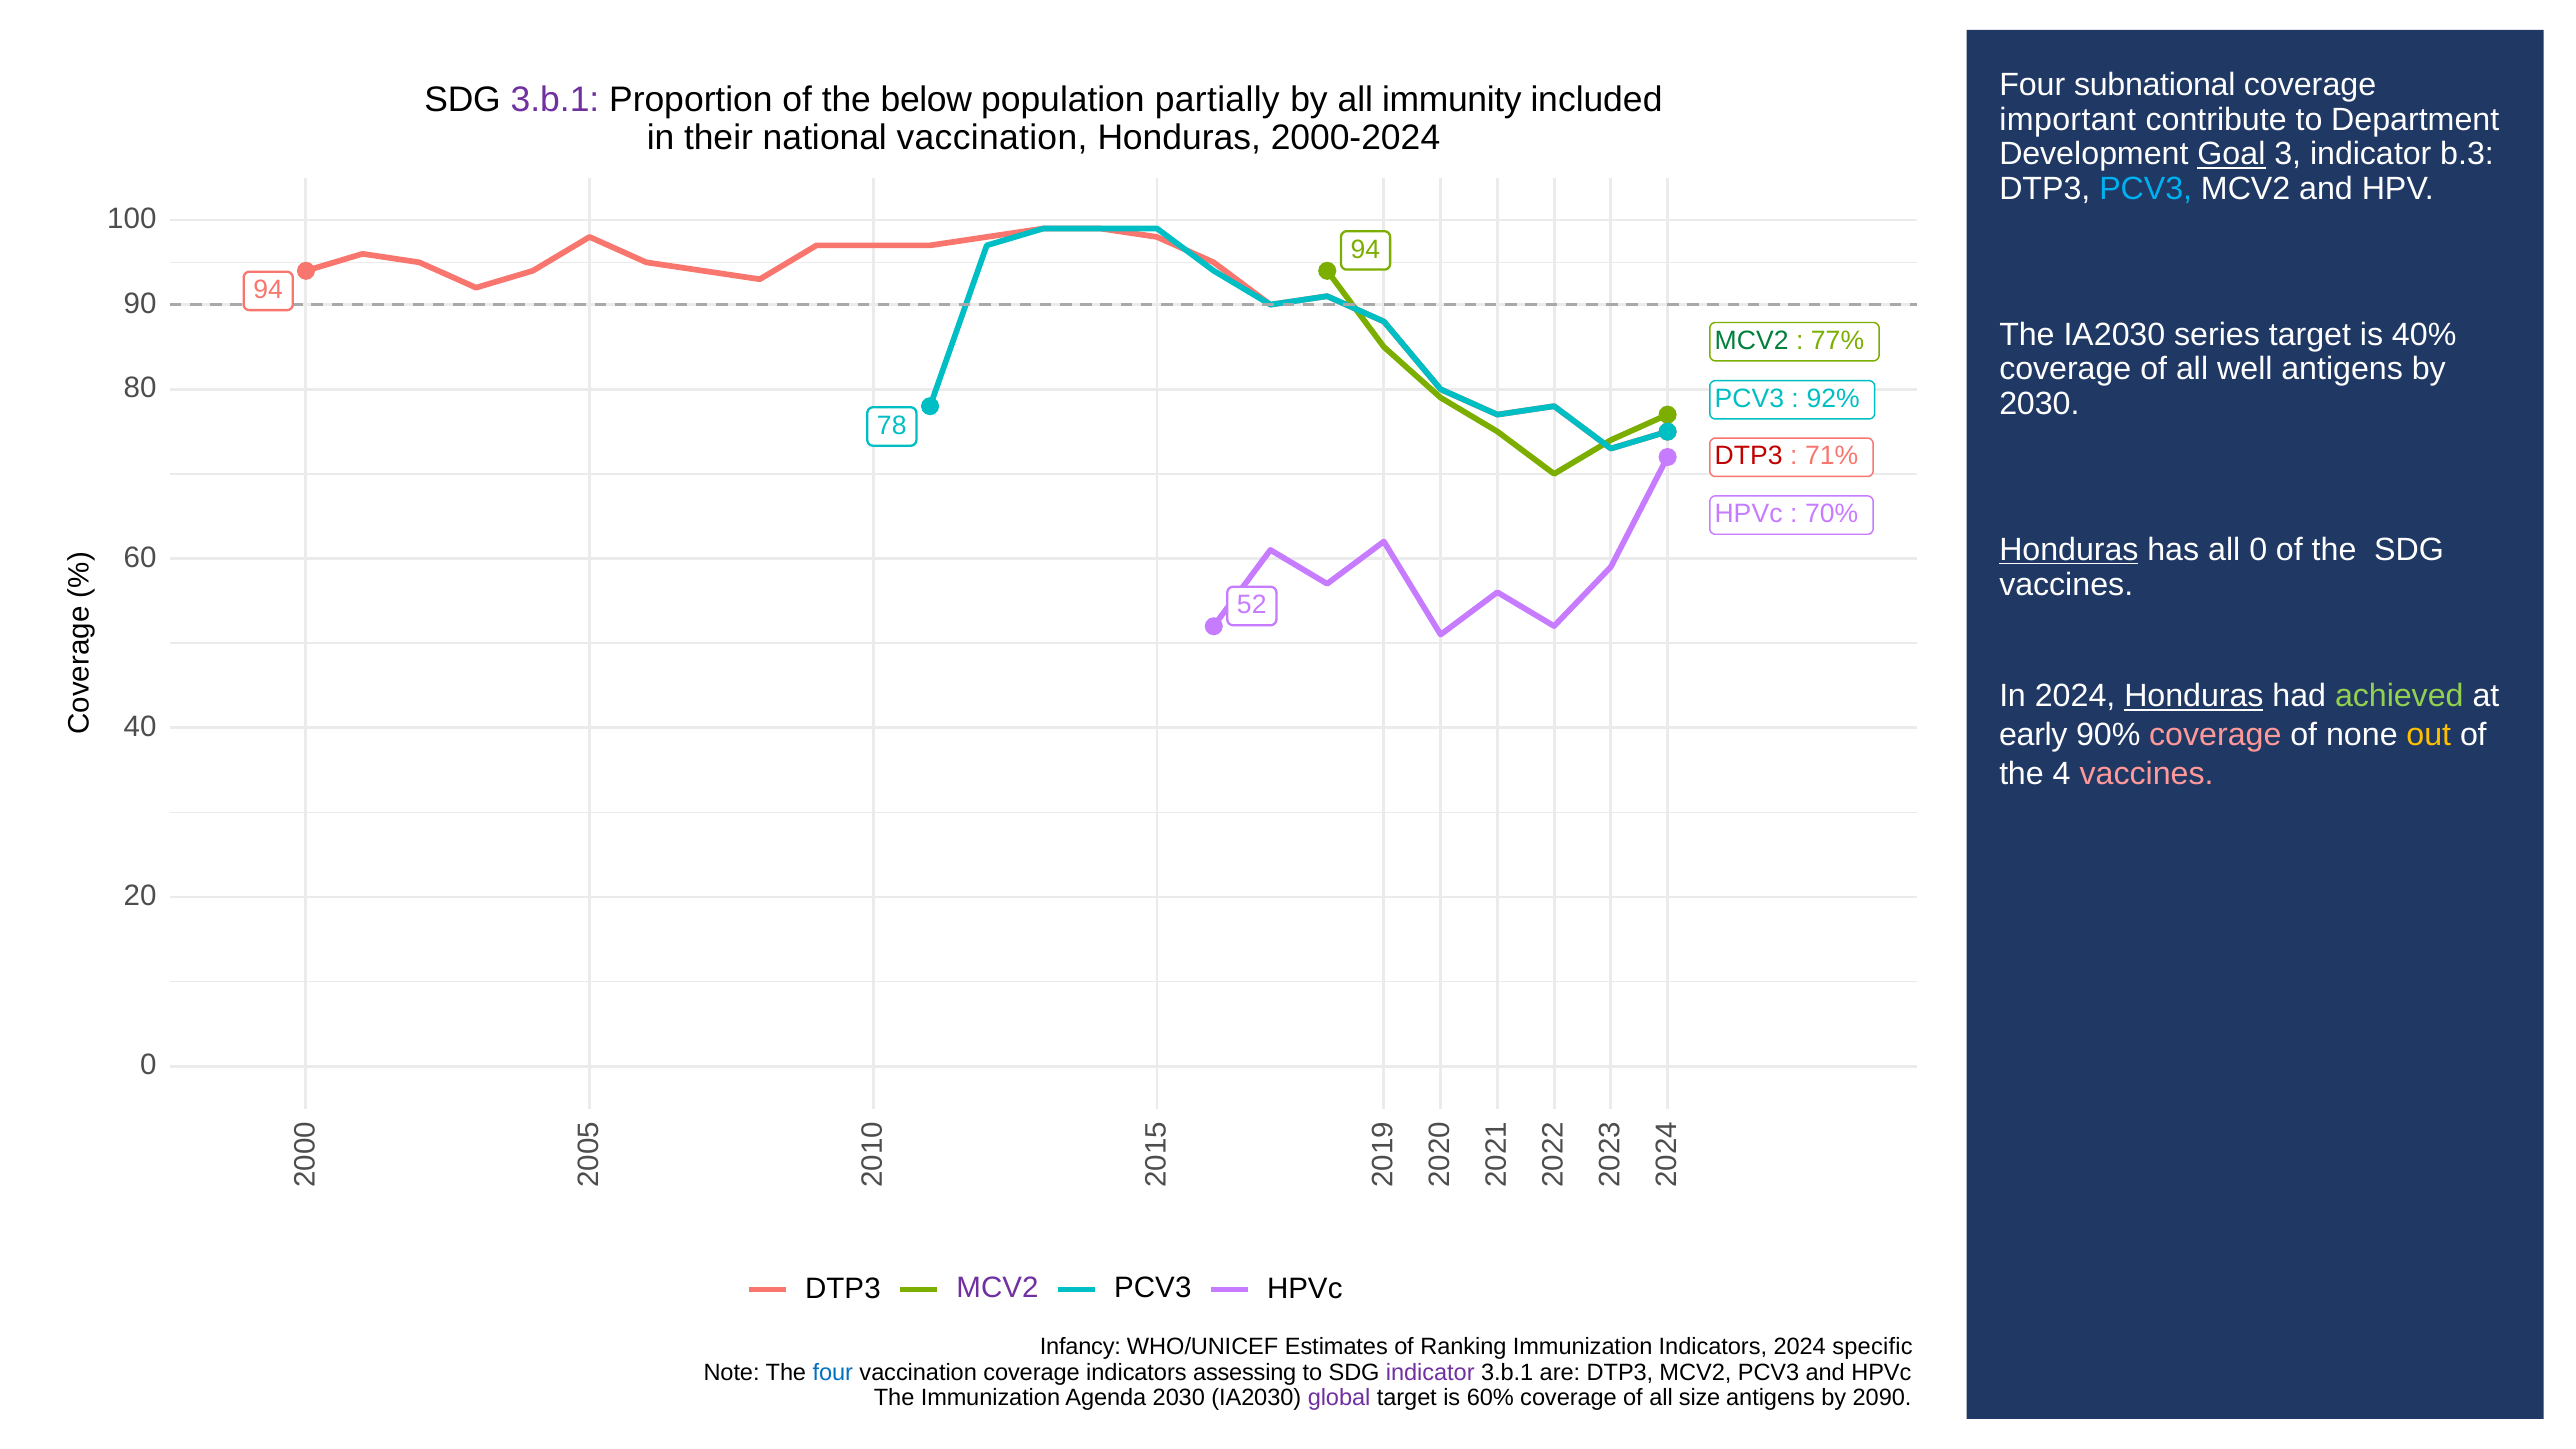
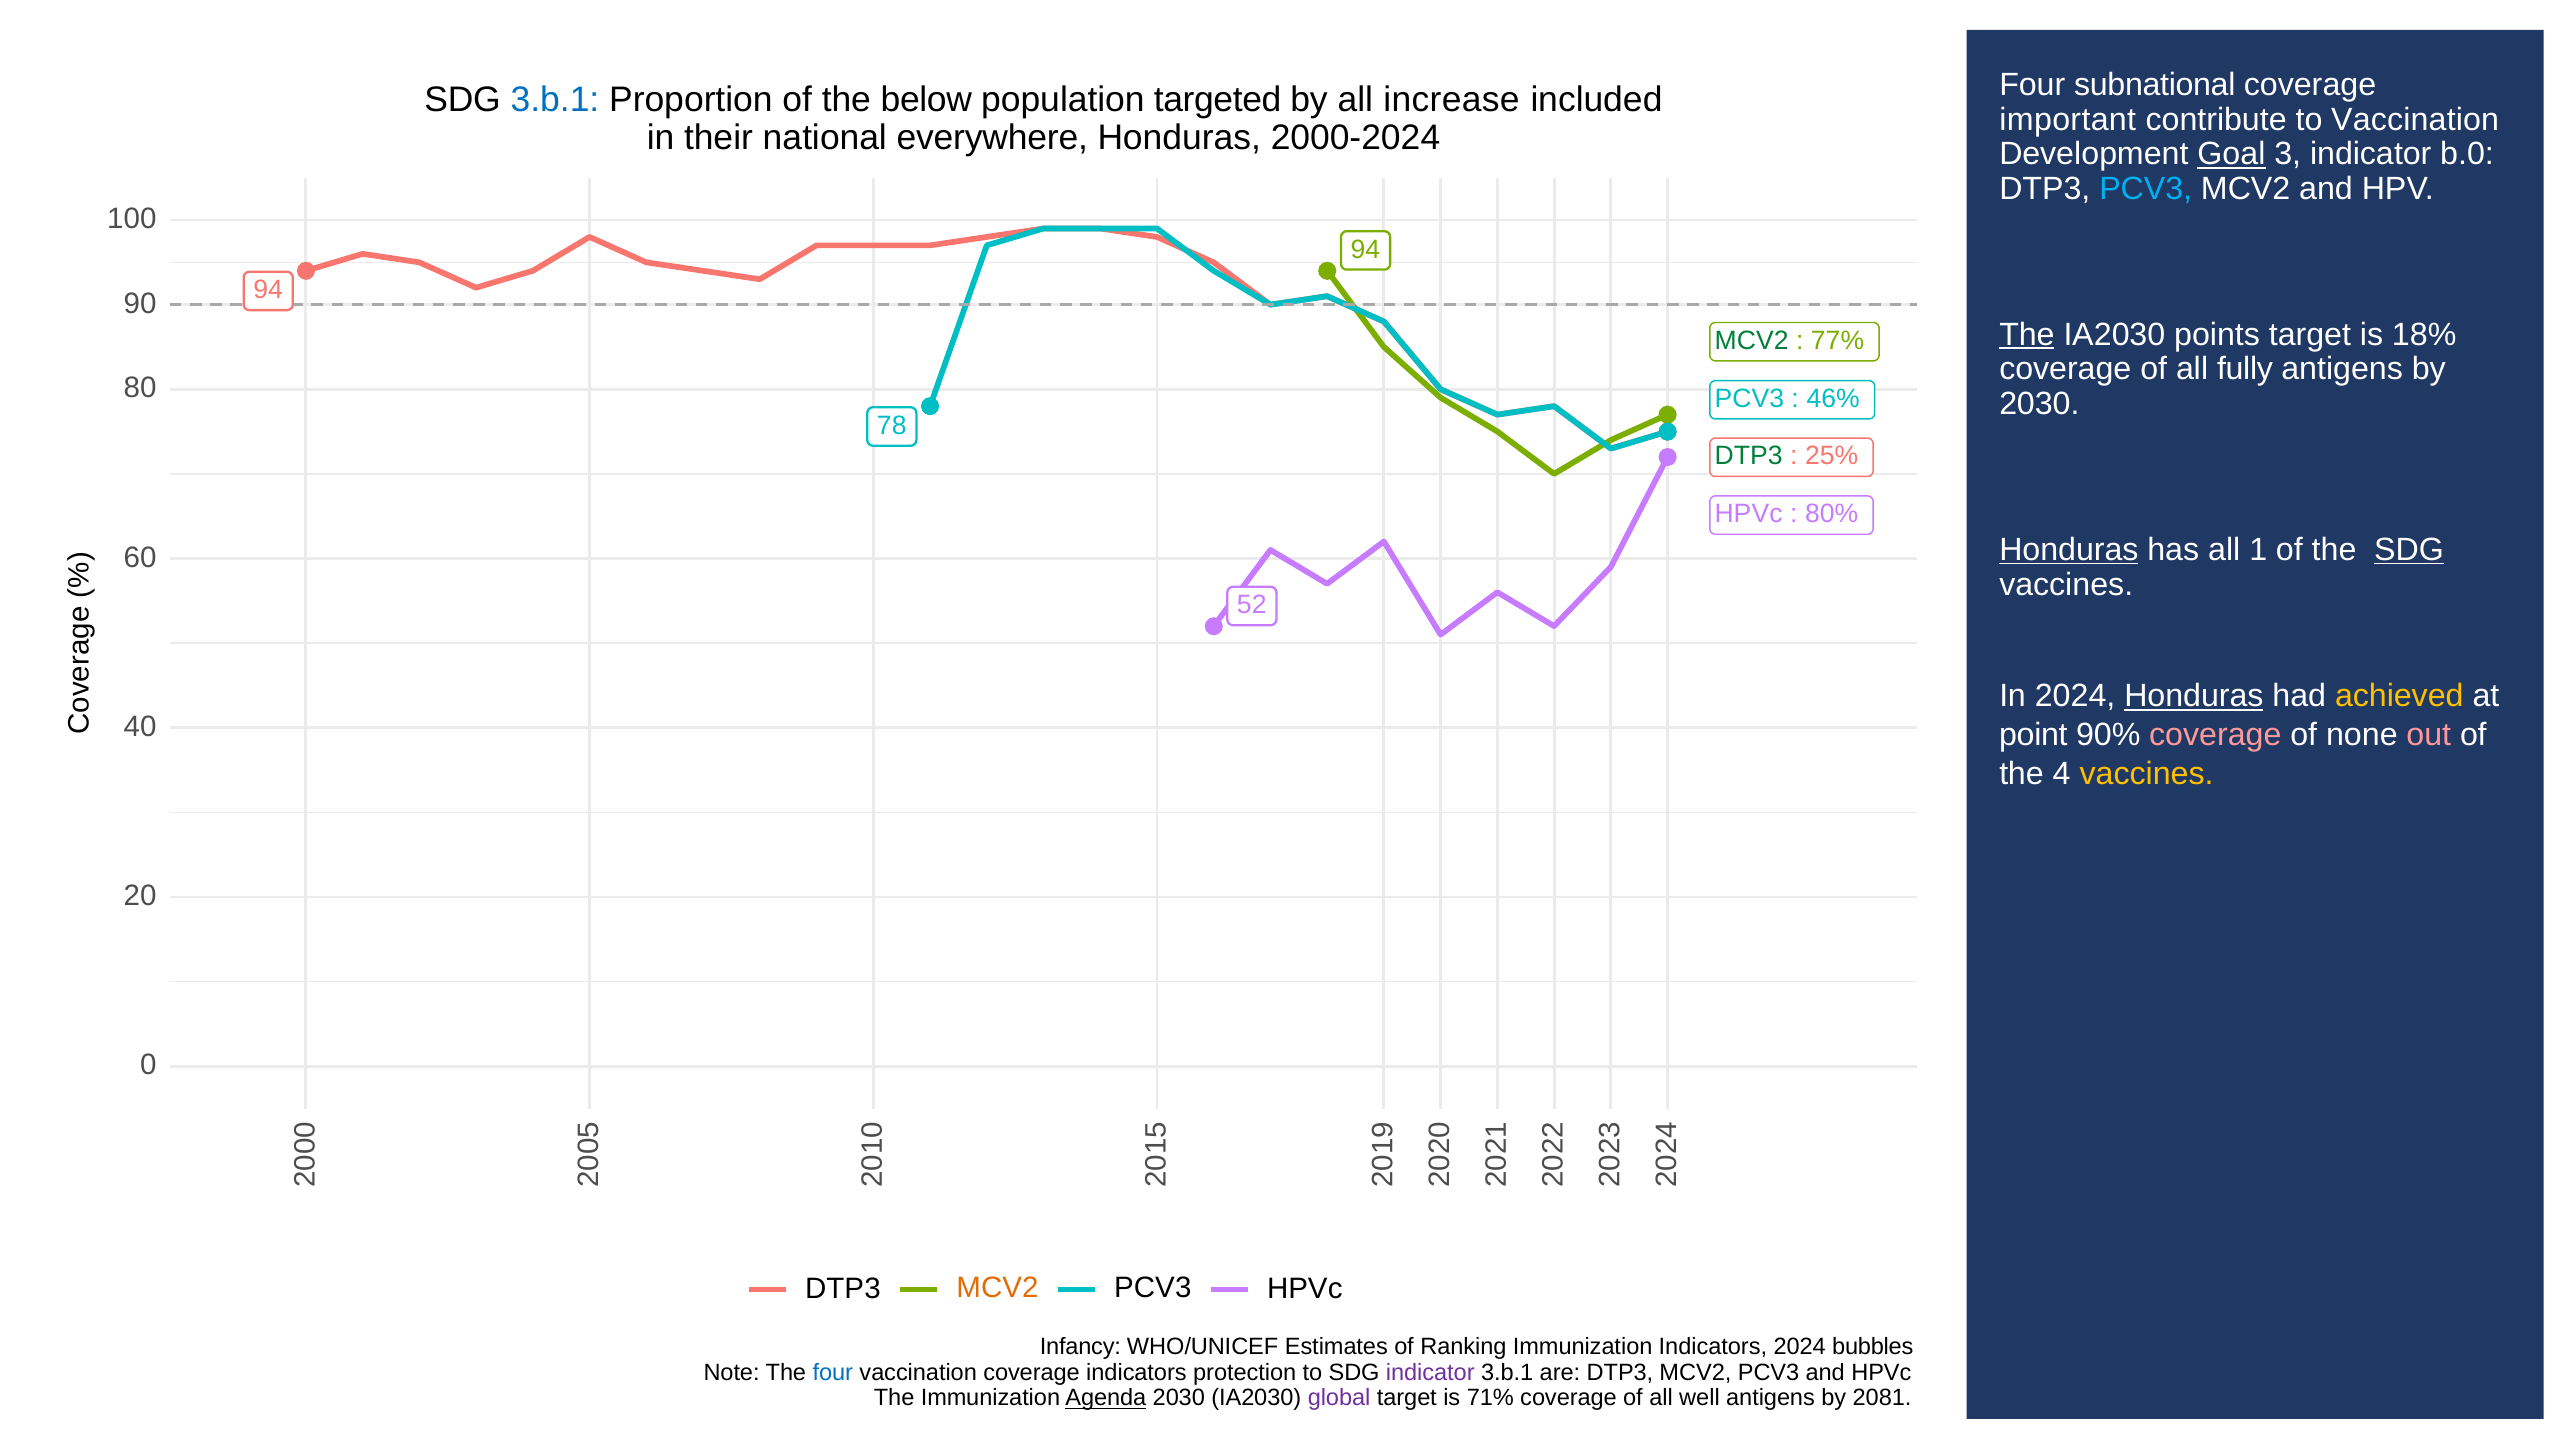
3.b.1 colour: purple -> blue (555, 100)
partially: partially -> targeted (1218, 100)
immunity: immunity -> increase (1451, 100)
to Department: Department -> Vaccination (2415, 119)
national vaccination: vaccination -> everywhere (992, 138)
b.3: b.3 -> b.0 (2467, 154)
The underline: none -> present (2027, 335)
series: series -> points (2217, 335)
40%: 40% -> 18% (2424, 335)
well: well -> fully (2245, 369)
92%: 92% -> 46% (1833, 399)
DTP3 colour: red -> green (1749, 456)
71%: 71% -> 25% (1832, 456)
70%: 70% -> 80% (1832, 514)
all 0: 0 -> 1 (2258, 550)
SDG underline: none -> present (2409, 550)
achieved colour: light green -> yellow (2399, 696)
early: early -> point (2033, 735)
out colour: yellow -> pink (2429, 735)
vaccines colour: pink -> yellow (2147, 774)
MCV2 colour: purple -> orange (997, 1288)
specific: specific -> bubbles (1873, 1347)
assessing: assessing -> protection (1245, 1373)
Agenda underline: none -> present (1106, 1398)
60%: 60% -> 71% (1490, 1398)
size: size -> well (1699, 1398)
2090: 2090 -> 2081 (1882, 1398)
